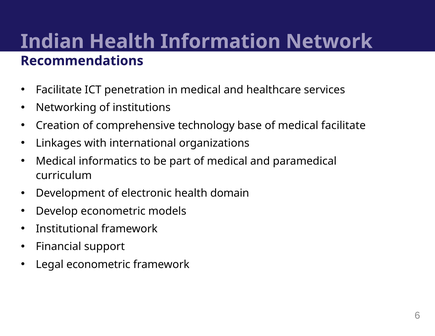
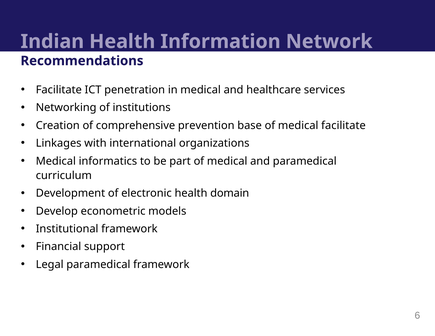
technology: technology -> prevention (206, 126)
Legal econometric: econometric -> paramedical (98, 265)
